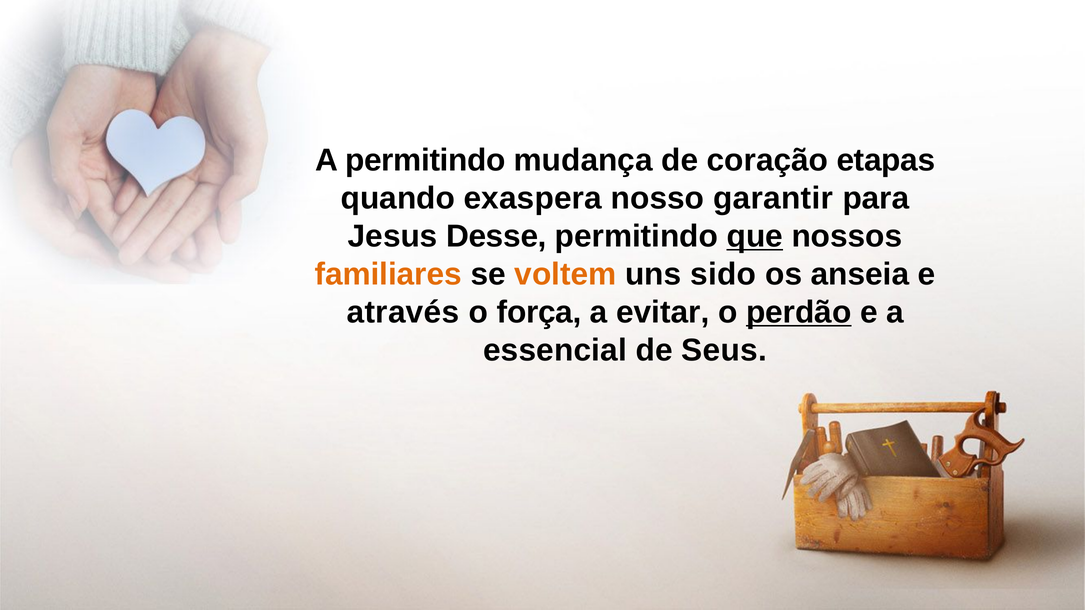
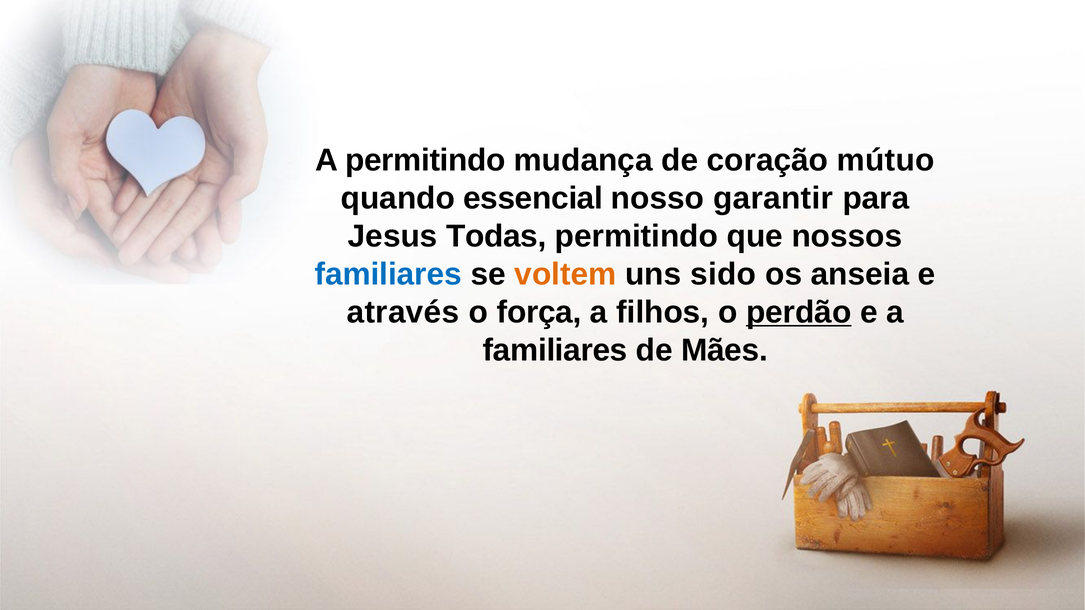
etapas: etapas -> mútuo (886, 160)
exaspera: exaspera -> essencial (533, 198)
Desse: Desse -> Todas (496, 236)
que underline: present -> none (755, 236)
familiares colour: orange -> blue (388, 274)
evitar: evitar -> filhos (663, 312)
essencial: essencial -> familiares (555, 350)
Seus: Seus -> Mães (724, 350)
